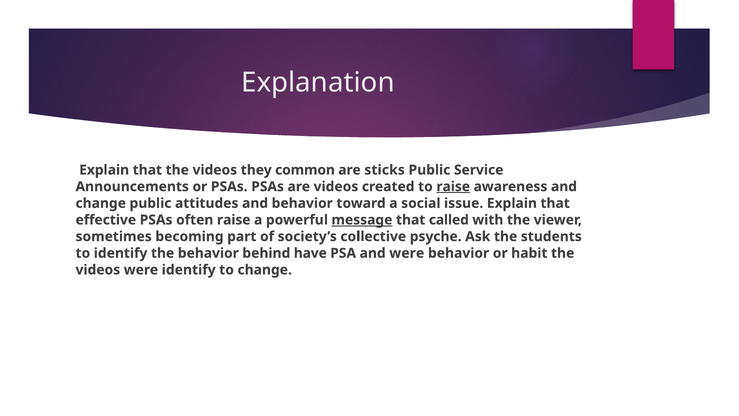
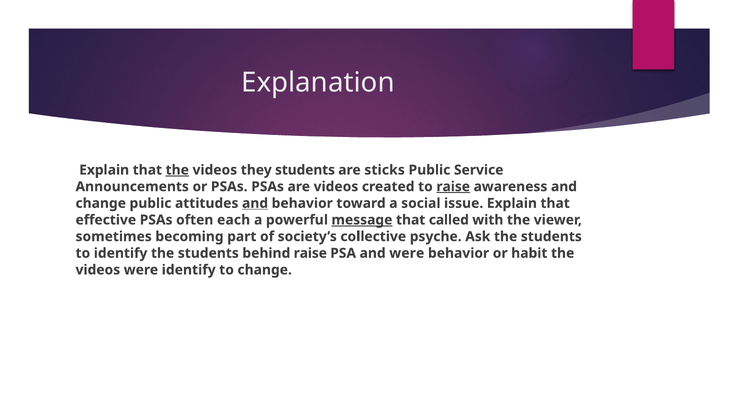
the underline: none -> present (177, 170)
they common: common -> students (305, 170)
and underline: none -> present (255, 203)
often raise: raise -> each (234, 220)
identify the behavior: behavior -> students (208, 253)
behind have: have -> raise (310, 253)
